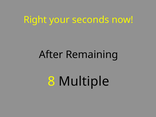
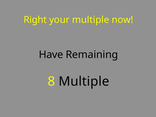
your seconds: seconds -> multiple (91, 20)
After: After -> Have (51, 55)
